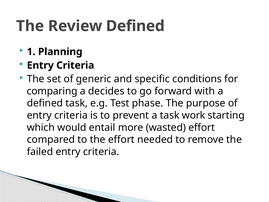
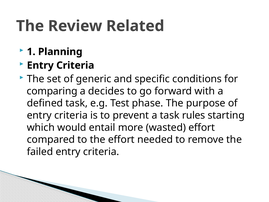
Review Defined: Defined -> Related (135, 26)
work: work -> rules (194, 115)
